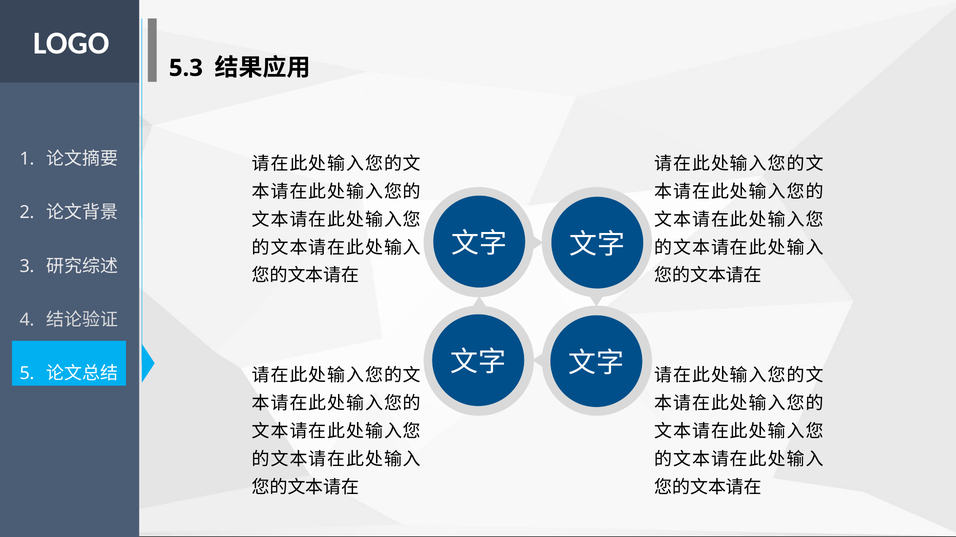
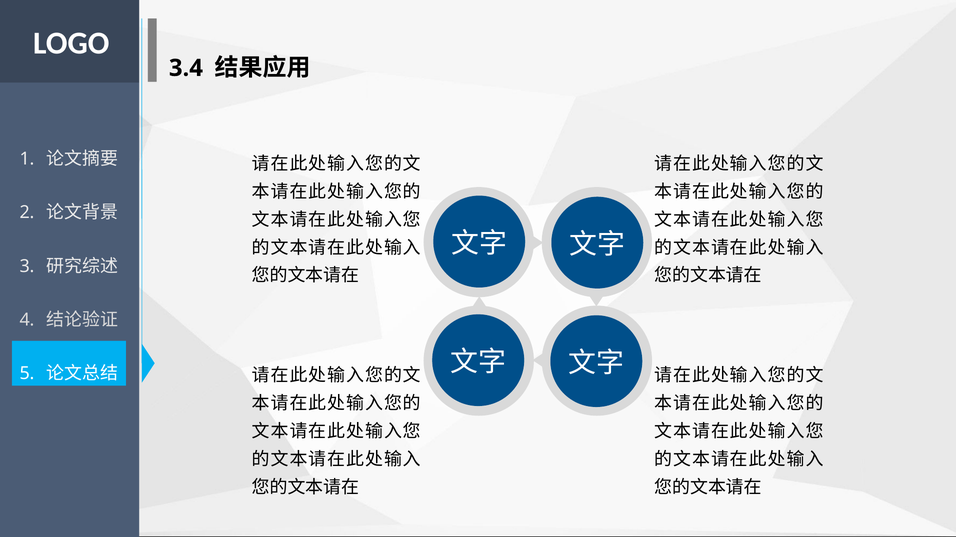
5.3: 5.3 -> 3.4 (186, 68)
